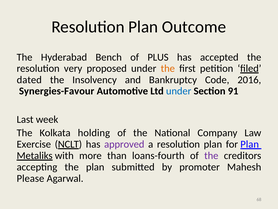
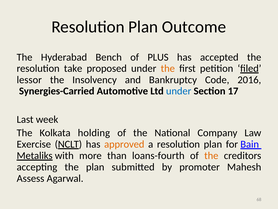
very: very -> take (73, 68)
dated: dated -> lessor (29, 80)
Synergies-Favour: Synergies-Favour -> Synergies-Carried (57, 91)
91: 91 -> 17 (233, 91)
approved colour: purple -> orange (124, 144)
for Plan: Plan -> Bain (250, 144)
the colour: purple -> orange (211, 155)
Please: Please -> Assess (31, 178)
